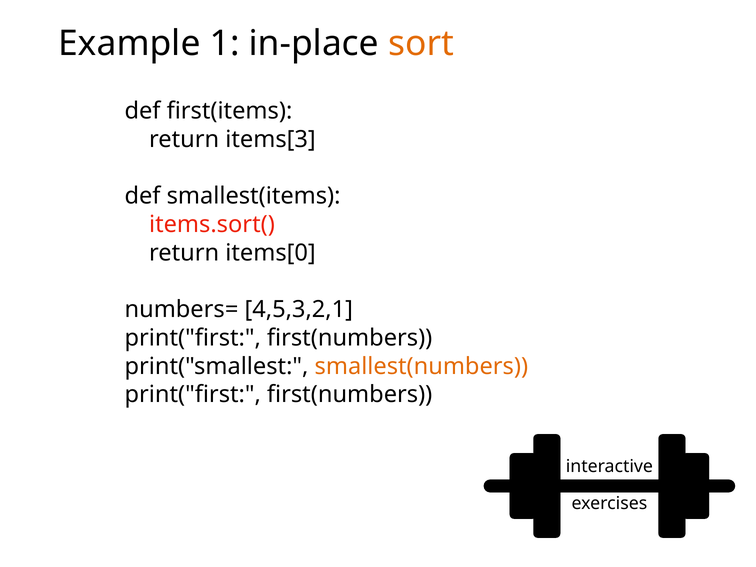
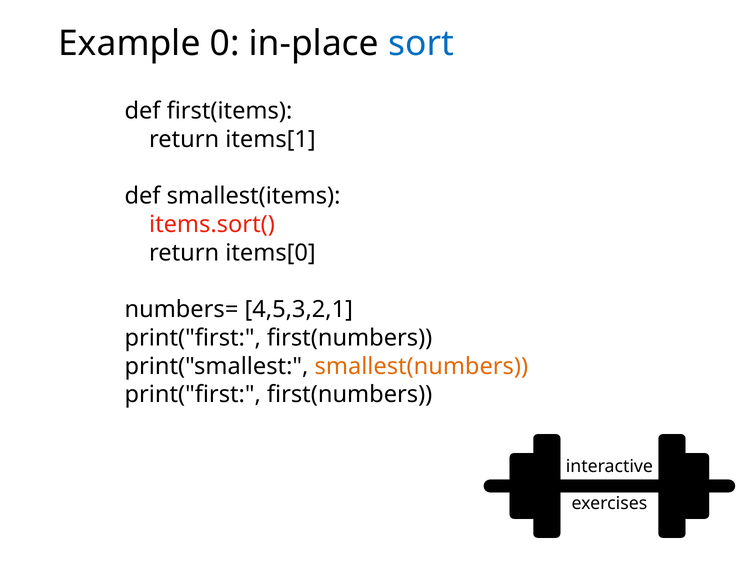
1: 1 -> 0 (225, 43)
sort colour: orange -> blue (421, 43)
items[3: items[3 -> items[1 (271, 139)
